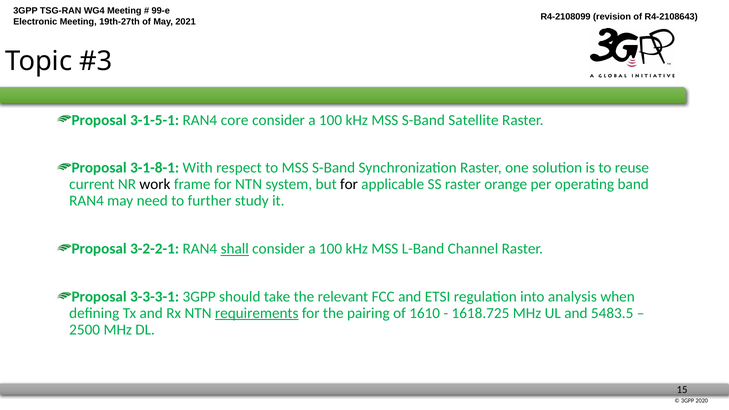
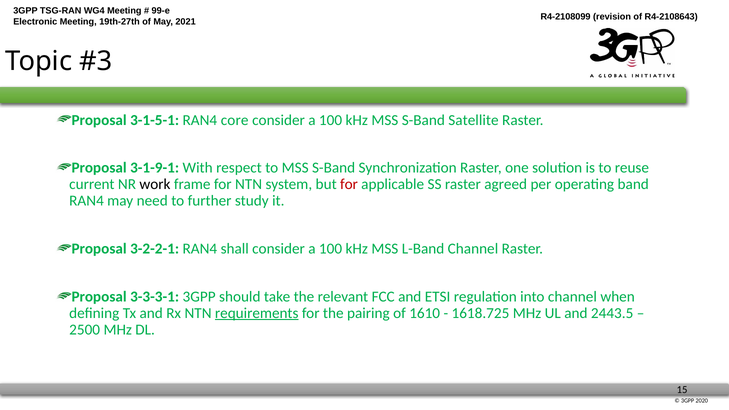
3-1-8-1: 3-1-8-1 -> 3-1-9-1 (155, 168)
for colour: black -> red (349, 184)
orange: orange -> agreed (506, 184)
shall underline: present -> none (235, 249)
into analysis: analysis -> channel (572, 297)
5483.5: 5483.5 -> 2443.5 (612, 313)
